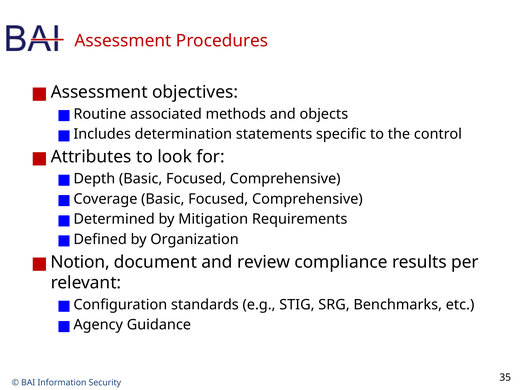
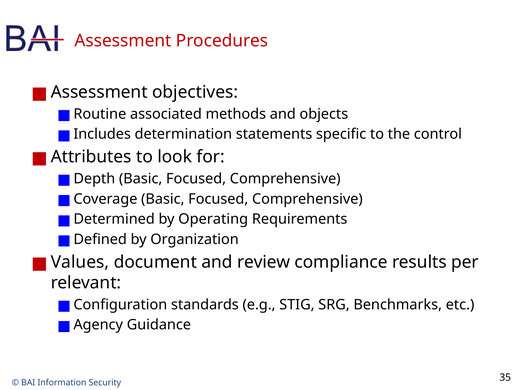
Mitigation: Mitigation -> Operating (213, 219)
Notion: Notion -> Values (80, 262)
